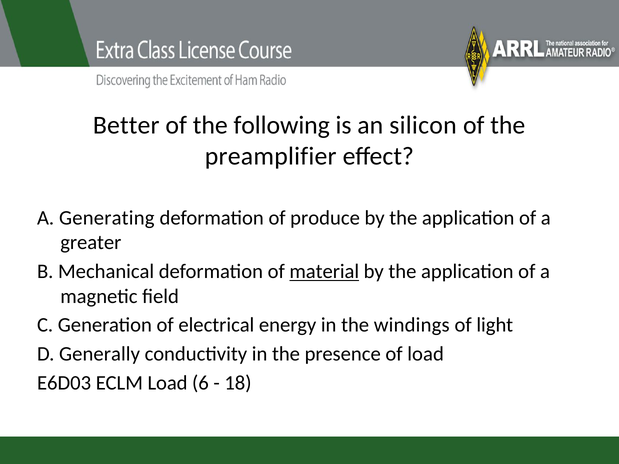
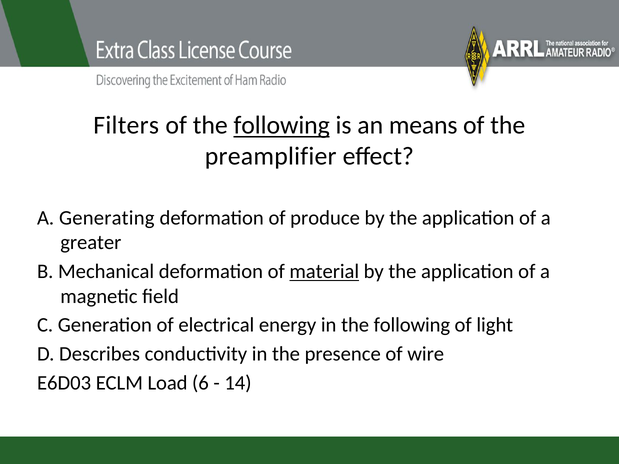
Better: Better -> Filters (126, 126)
following underline: none -> present (282, 126)
silicon: silicon -> means (423, 126)
in the windings: windings -> following (412, 325)
Generally: Generally -> Describes (100, 354)
of load: load -> wire (426, 354)
18: 18 -> 14 (238, 383)
